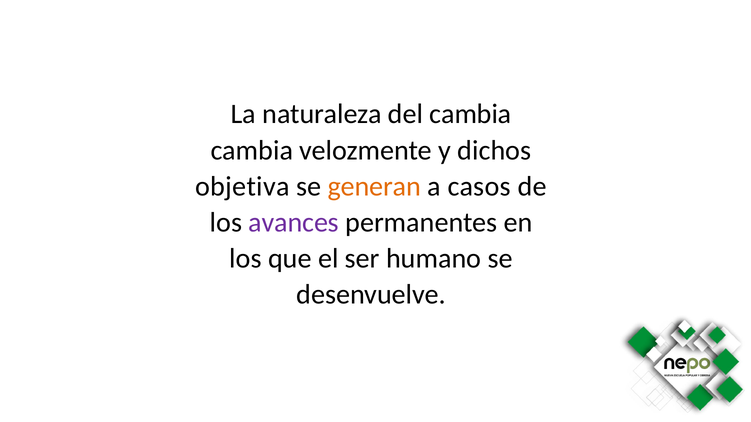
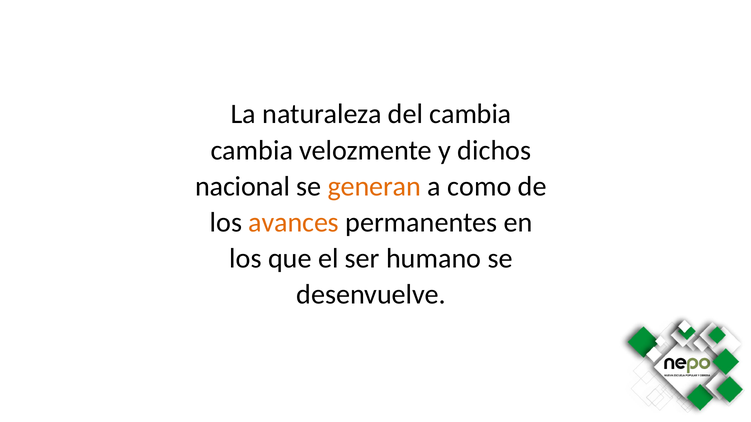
objetiva: objetiva -> nacional (243, 187)
casos: casos -> como (479, 187)
avances colour: purple -> orange (294, 223)
